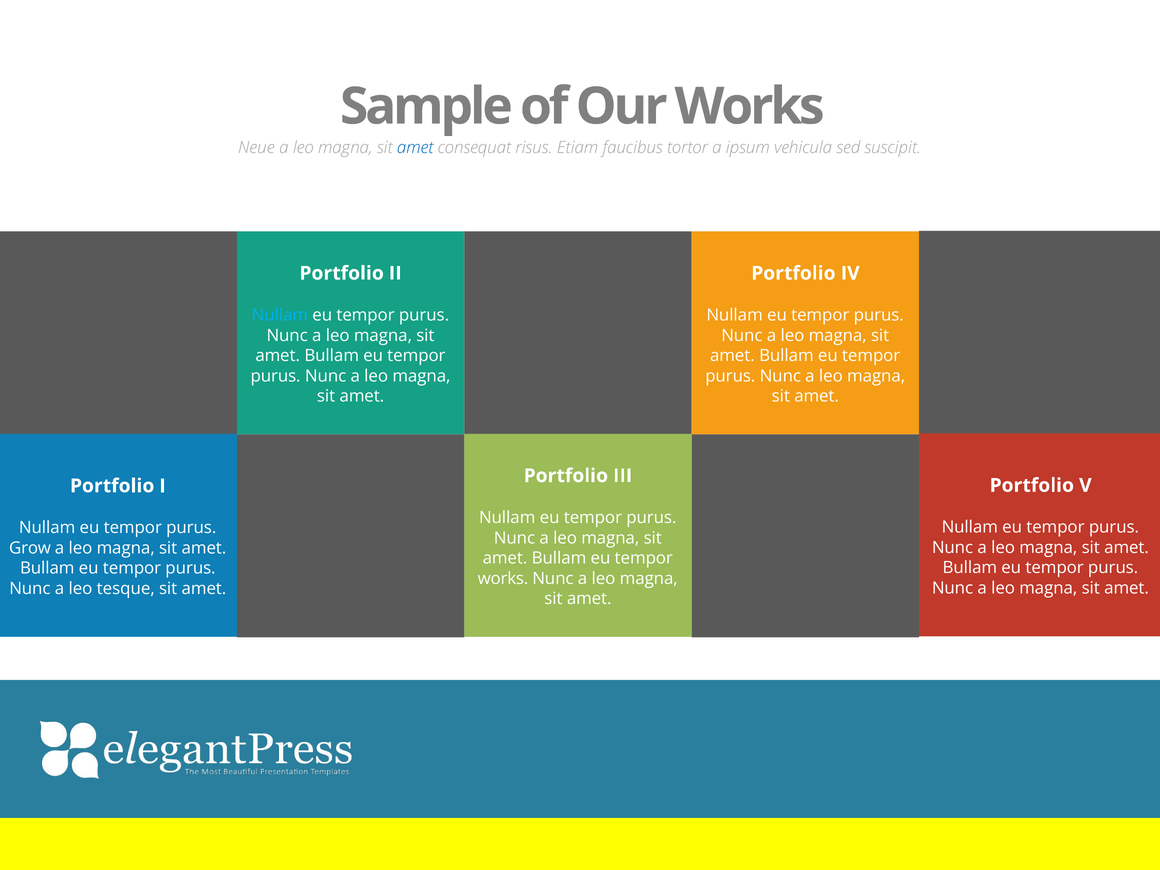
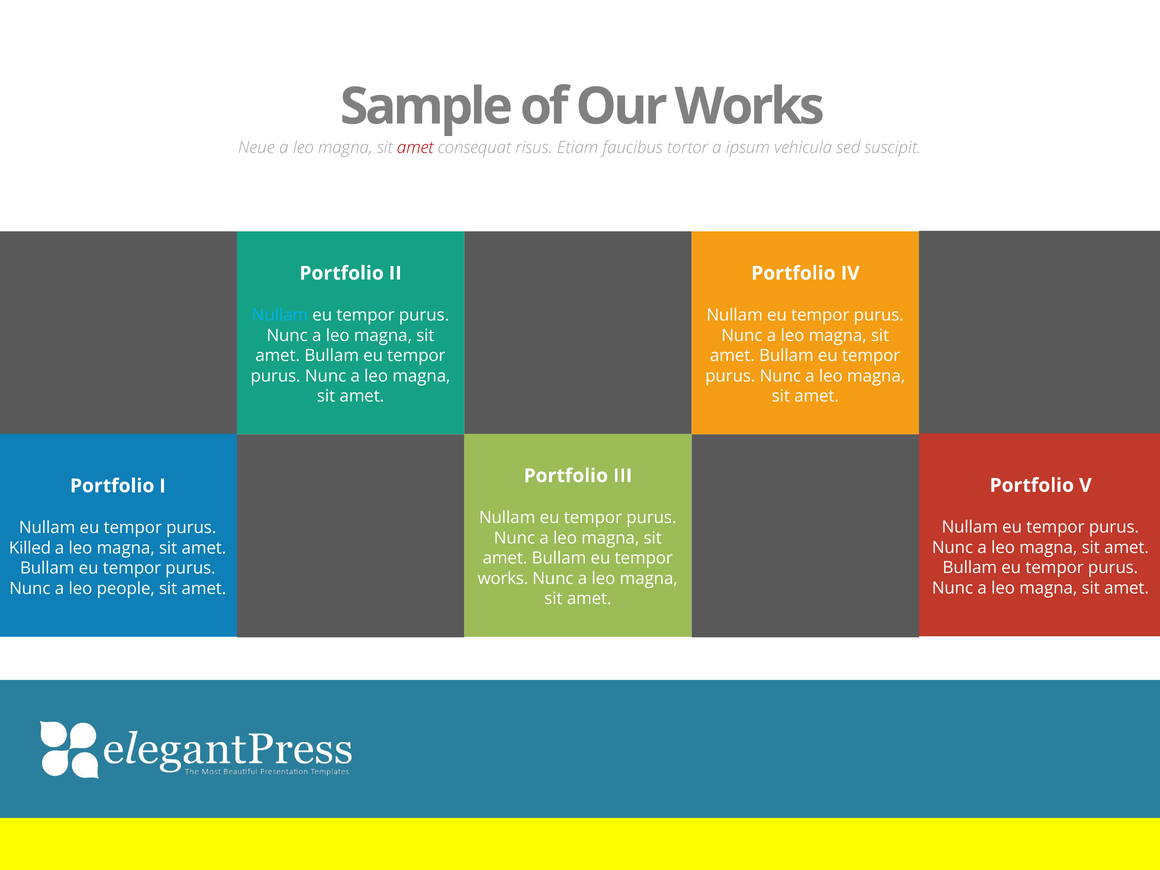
amet colour: blue -> red (415, 147)
Grow: Grow -> Killed (30, 548)
tesque: tesque -> people (126, 589)
